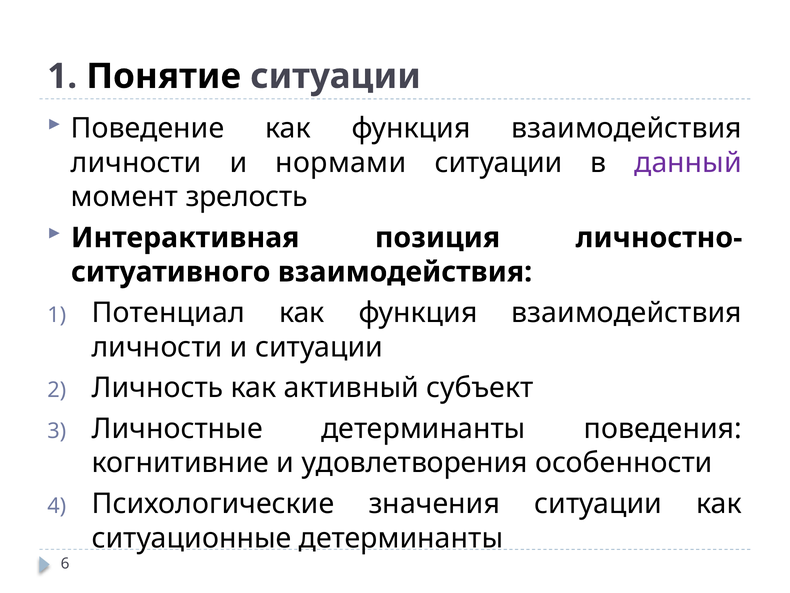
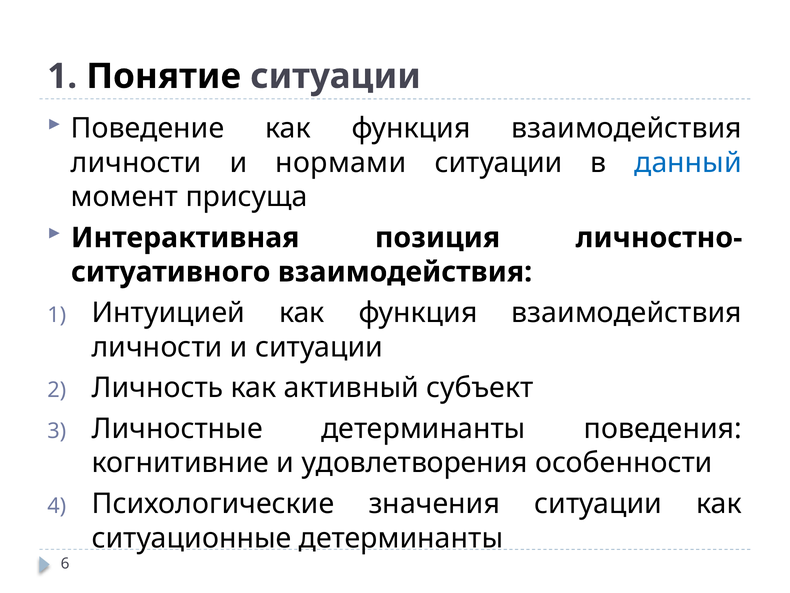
данный colour: purple -> blue (688, 163)
зрелость: зрелость -> присуща (247, 197)
Потенциал: Потенциал -> Интуицией (168, 313)
